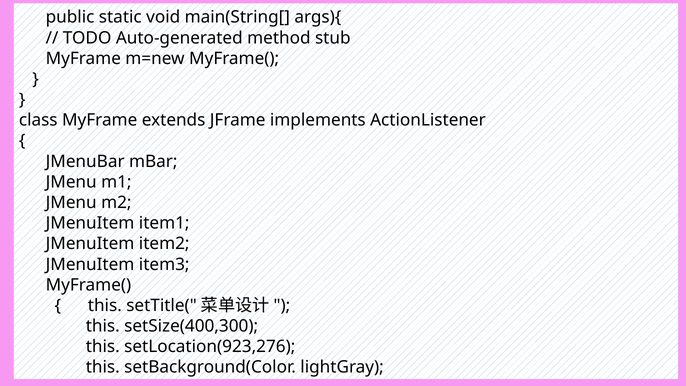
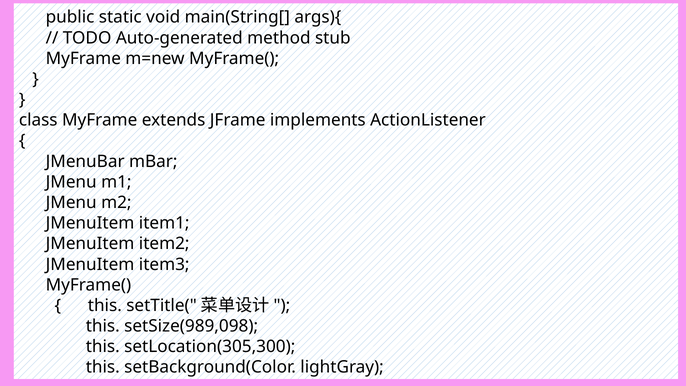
setSize(400,300: setSize(400,300 -> setSize(989,098 (191, 326)
setLocation(923,276: setLocation(923,276 -> setLocation(305,300 (210, 347)
